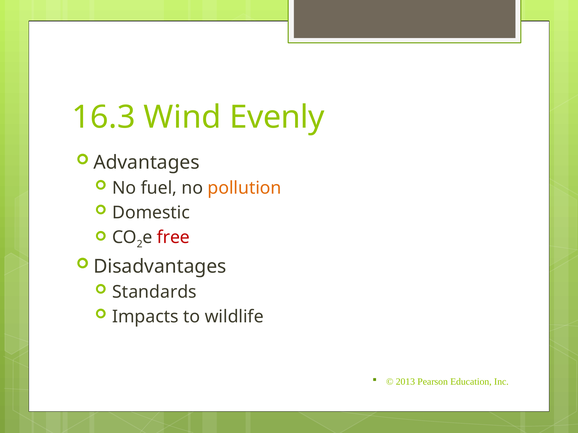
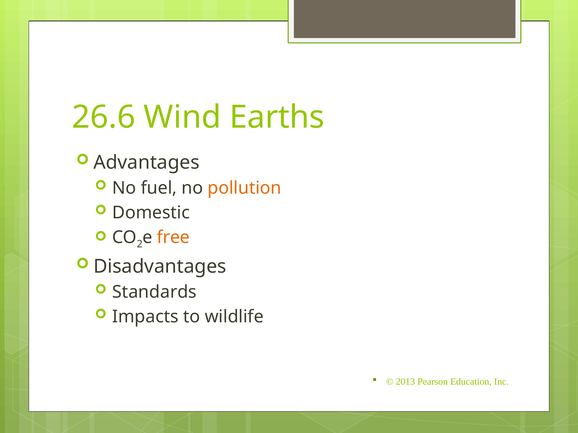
16.3: 16.3 -> 26.6 (104, 117)
Evenly: Evenly -> Earths (277, 117)
free colour: red -> orange (173, 238)
